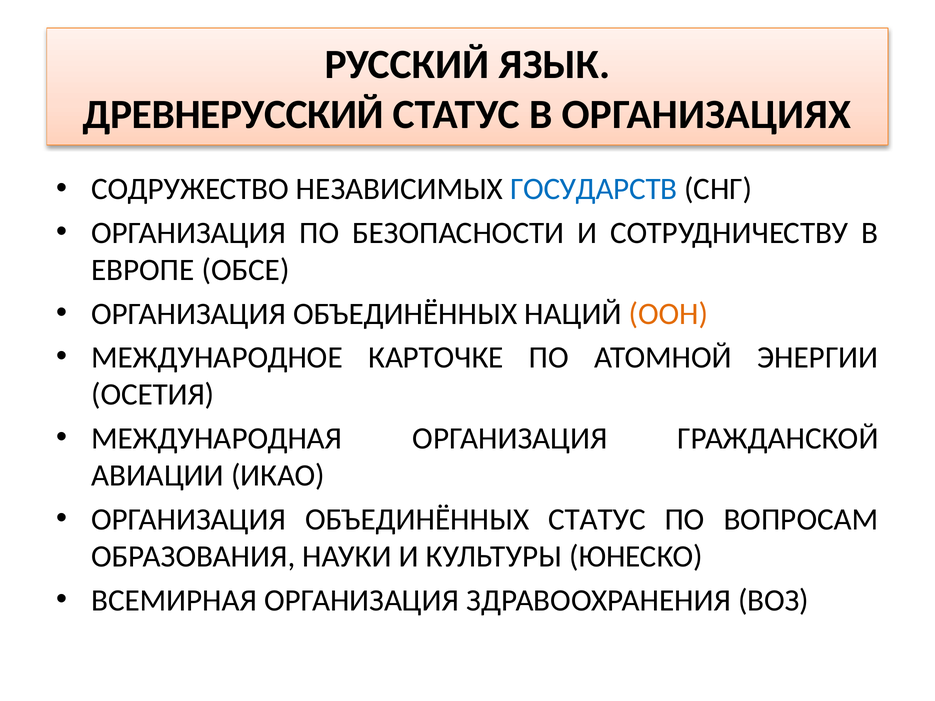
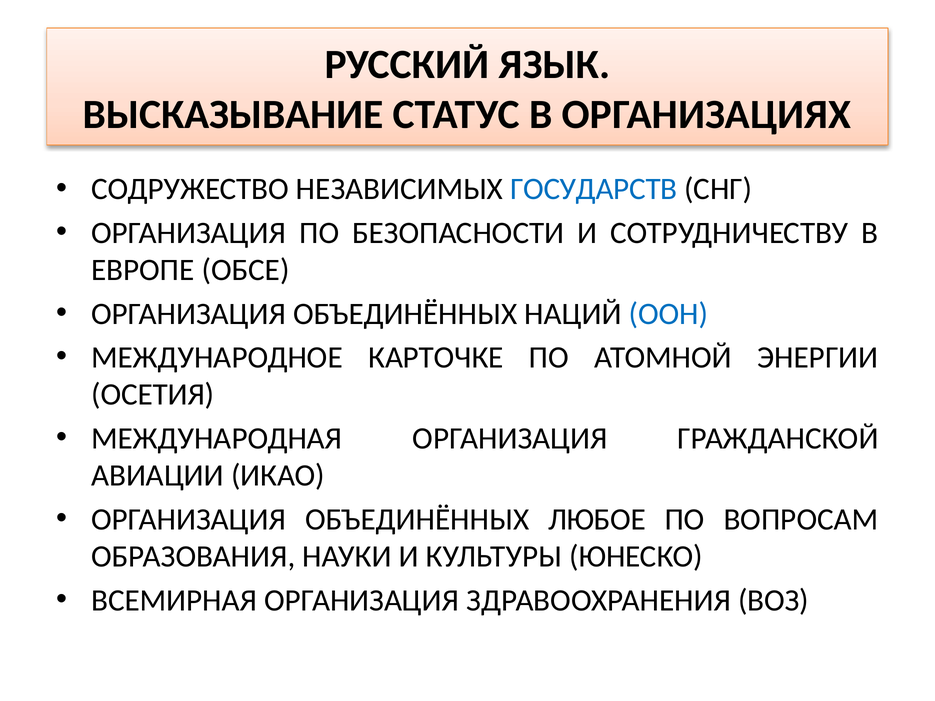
ДРЕВНЕРУССКИЙ: ДРЕВНЕРУССКИЙ -> ВЫСКАЗЫВАНИЕ (233, 114)
ООН colour: orange -> blue (668, 314)
ОБЪЕДИНЁННЫХ СТАТУС: СТАТУС -> ЛЮБОЕ (597, 519)
